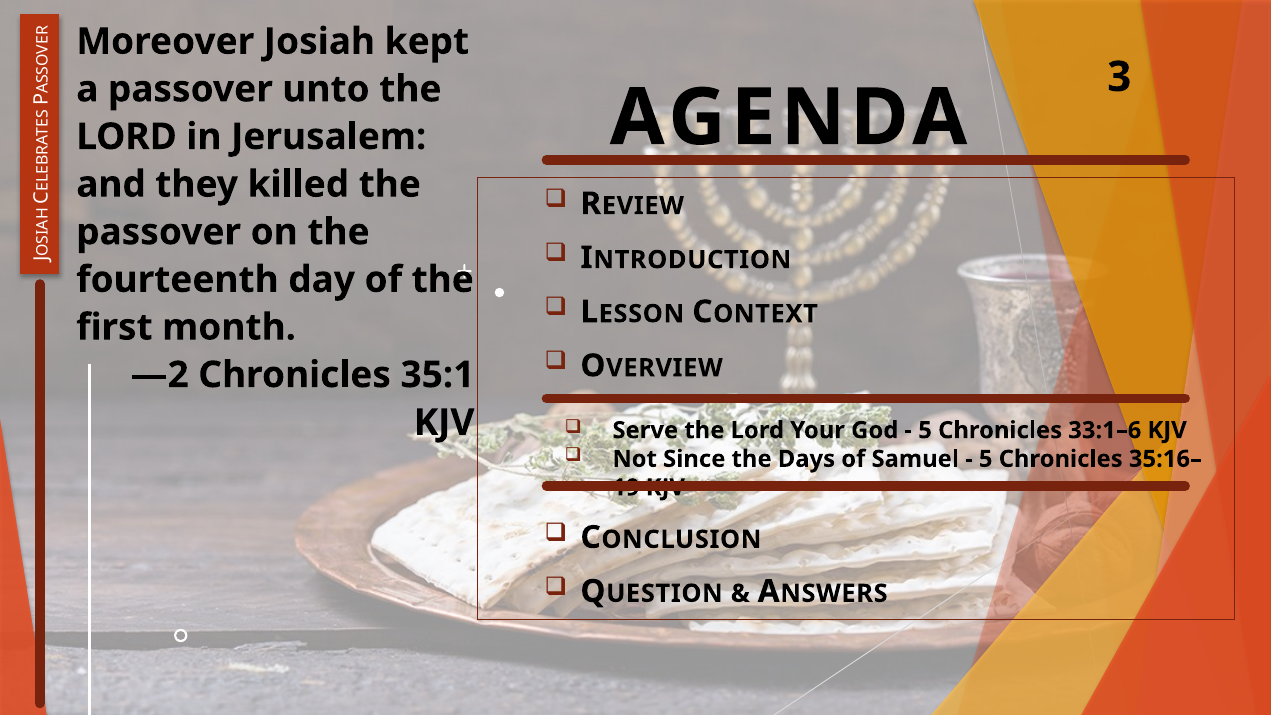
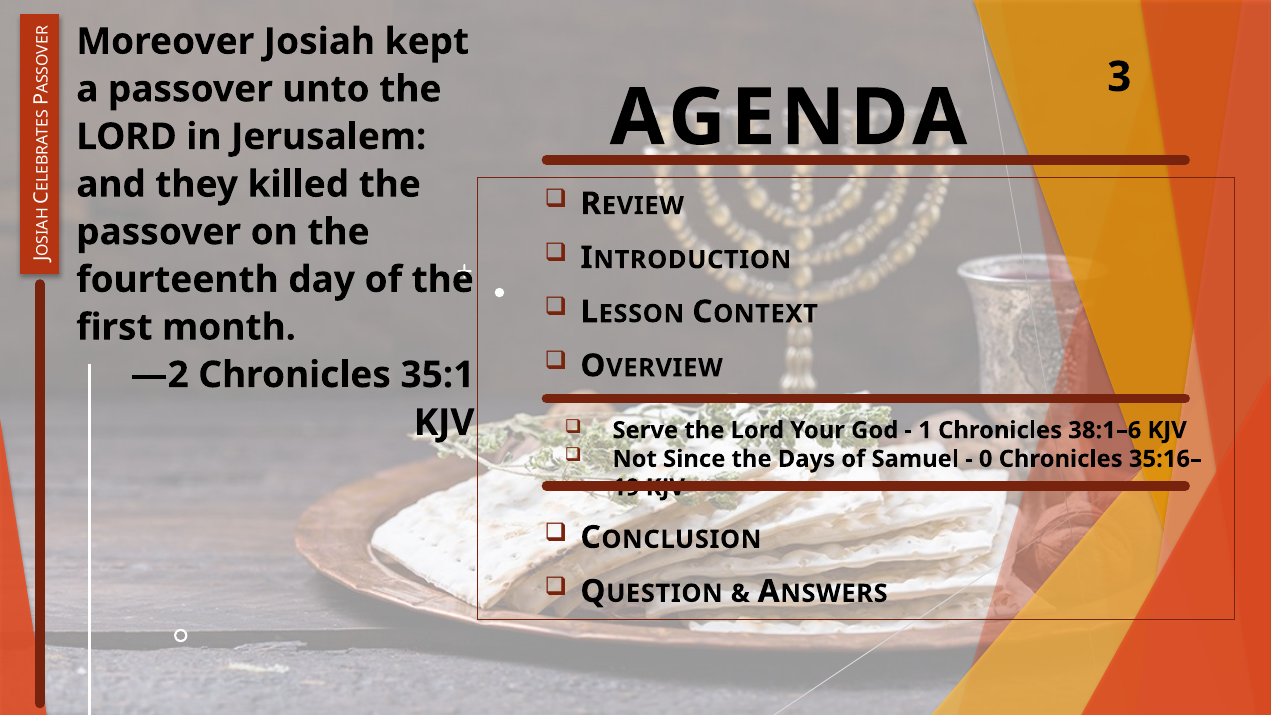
5: 5 -> 1 (925, 430)
33:1–6: 33:1–6 -> 38:1–6 (1105, 430)
5: 5 -> 0 (986, 459)
